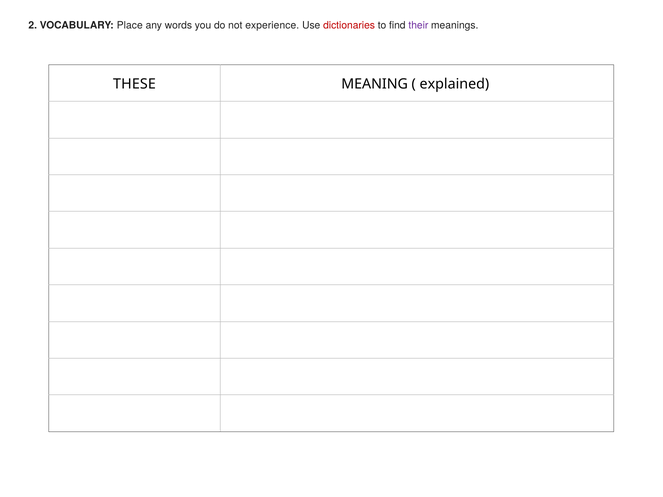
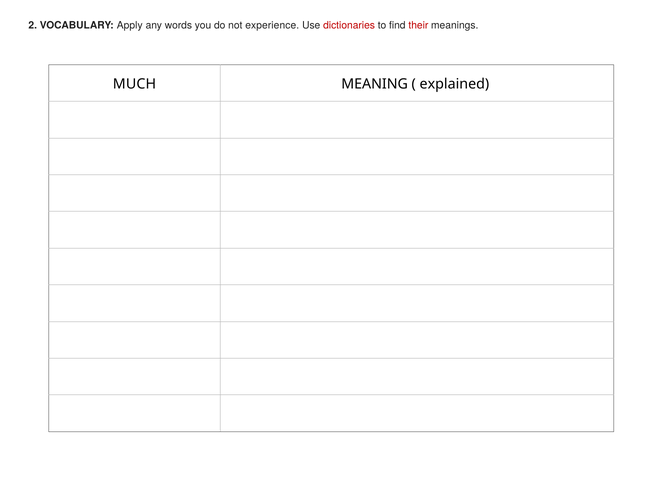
Place: Place -> Apply (130, 26)
their colour: purple -> red (418, 26)
THESE: THESE -> MUCH (134, 84)
